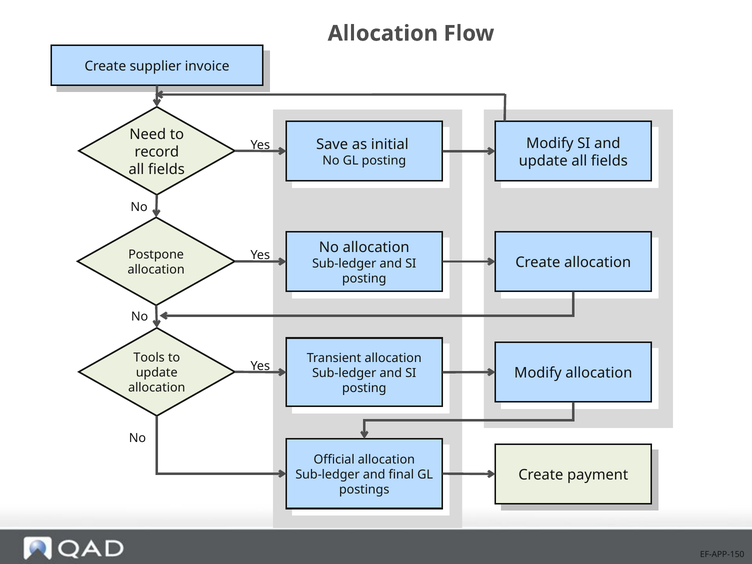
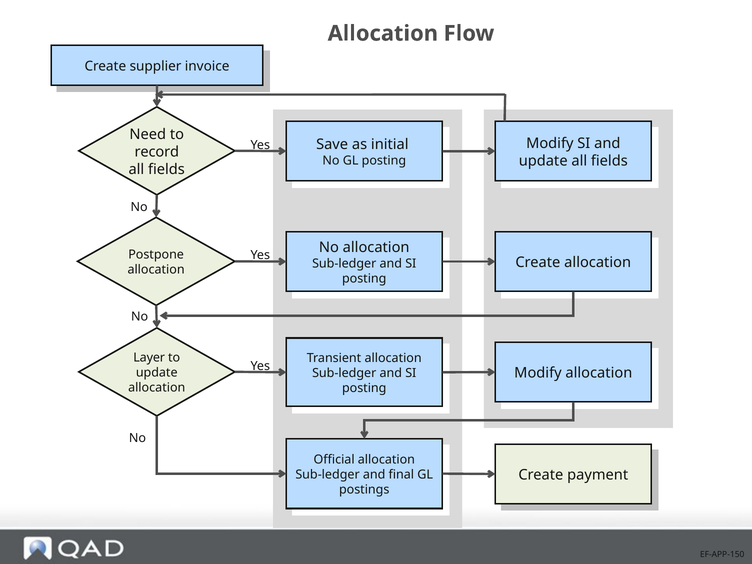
Tools: Tools -> Layer (149, 358)
